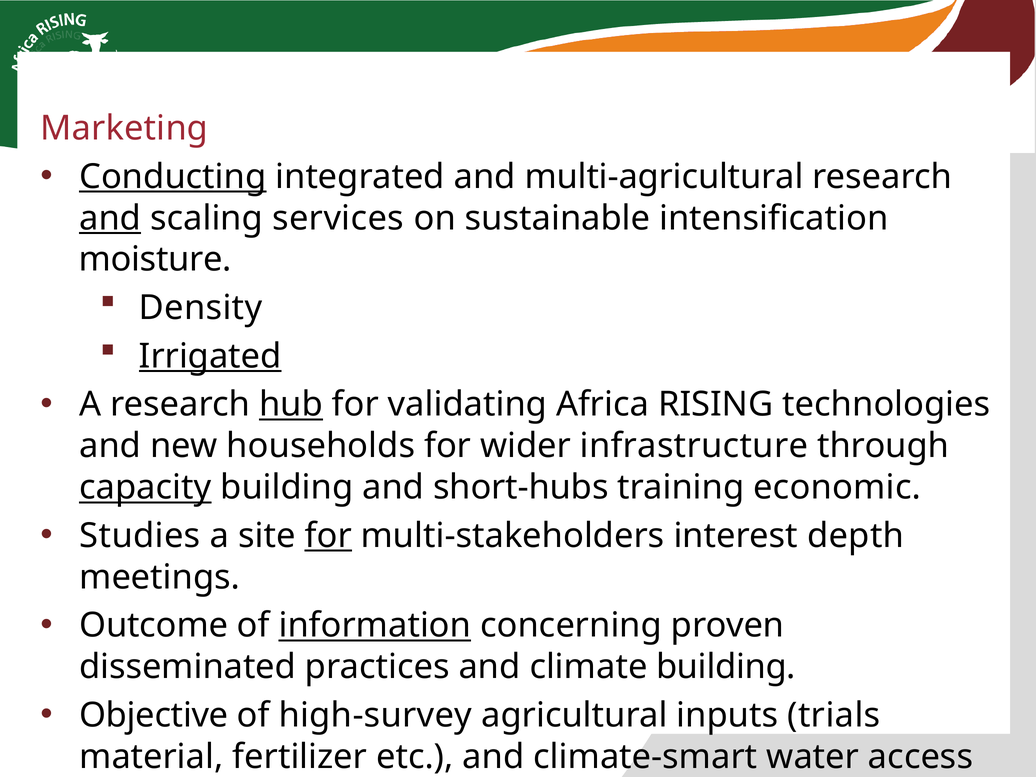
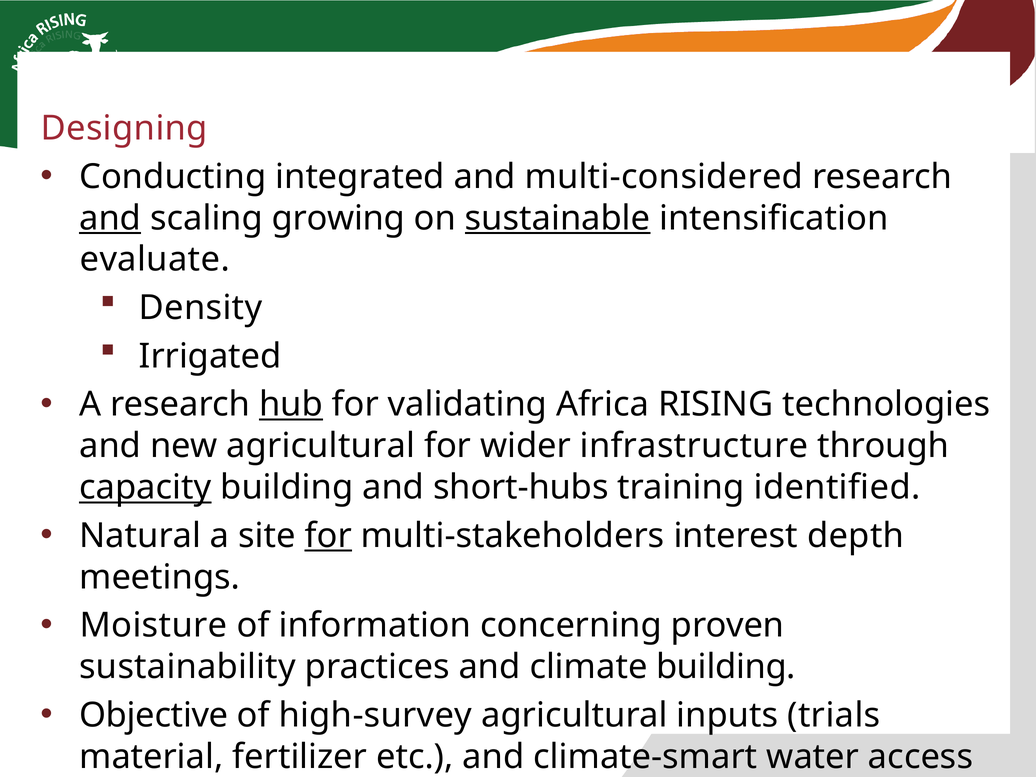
Marketing: Marketing -> Designing (124, 128)
Conducting underline: present -> none (173, 177)
multi-agricultural: multi-agricultural -> multi-considered (664, 177)
services: services -> growing (338, 218)
sustainable underline: none -> present (558, 218)
moisture: moisture -> evaluate (155, 260)
Irrigated underline: present -> none (210, 356)
new households: households -> agricultural (321, 446)
economic: economic -> identified (837, 487)
Studies: Studies -> Natural (140, 536)
Outcome: Outcome -> Moisture (153, 626)
information underline: present -> none (375, 626)
disseminated: disseminated -> sustainability (188, 667)
